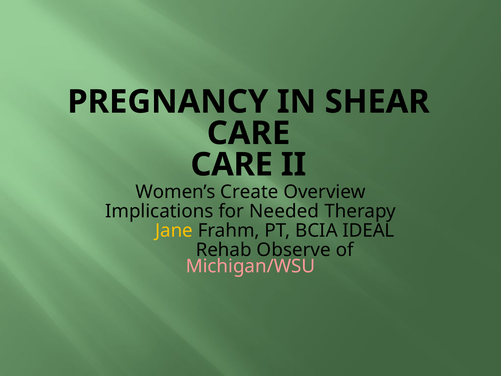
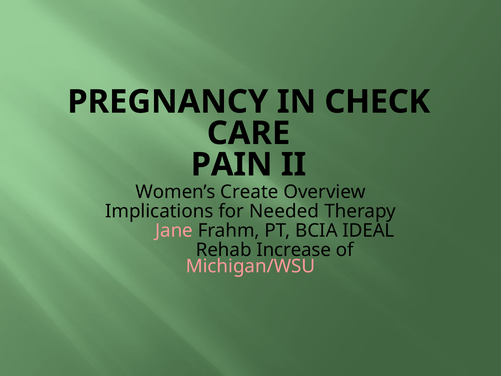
SHEAR: SHEAR -> CHECK (377, 102)
CARE: CARE -> PAIN (232, 165)
Jane colour: yellow -> pink (174, 231)
Observe: Observe -> Increase (294, 250)
